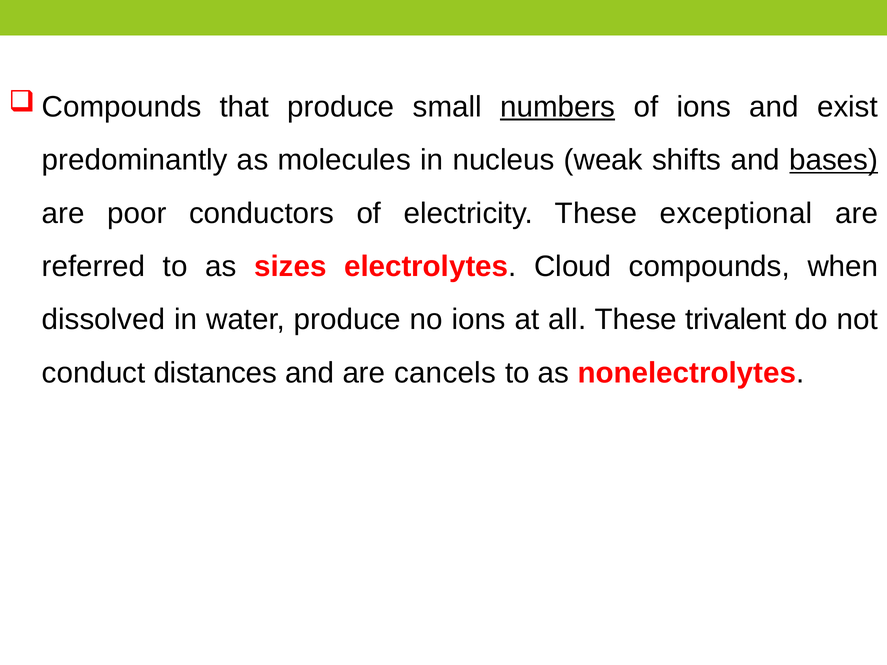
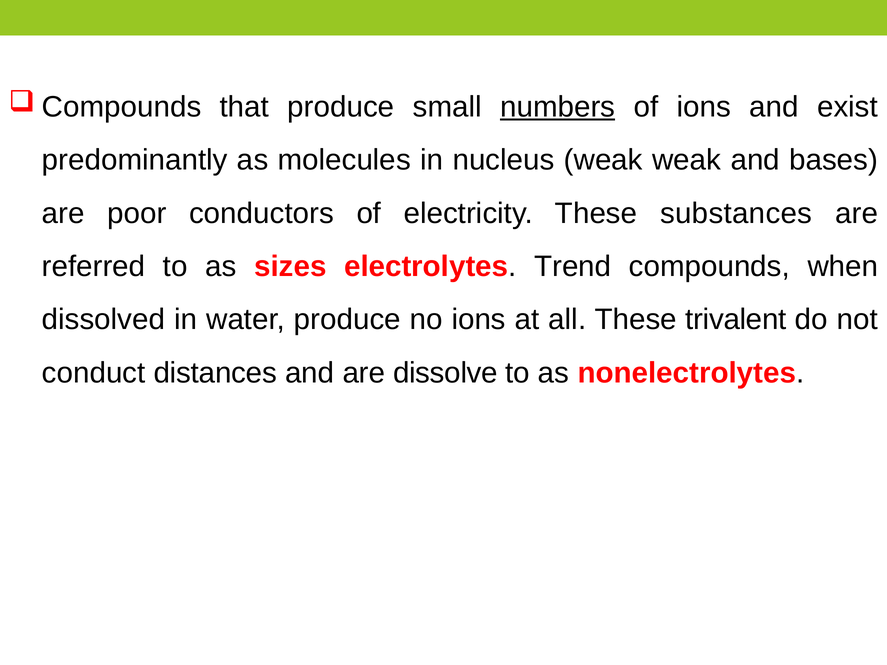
weak shifts: shifts -> weak (687, 160)
bases underline: present -> none (834, 160)
exceptional: exceptional -> substances (736, 213)
Cloud: Cloud -> Trend (573, 267)
cancels: cancels -> dissolve (445, 373)
